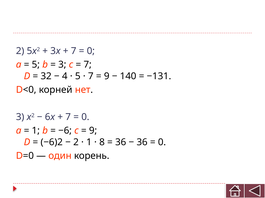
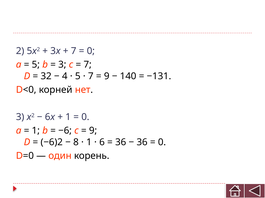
7: 7 -> 1 (68, 117)
2: 2 -> 8 (76, 143)
8: 8 -> 6 (102, 143)
